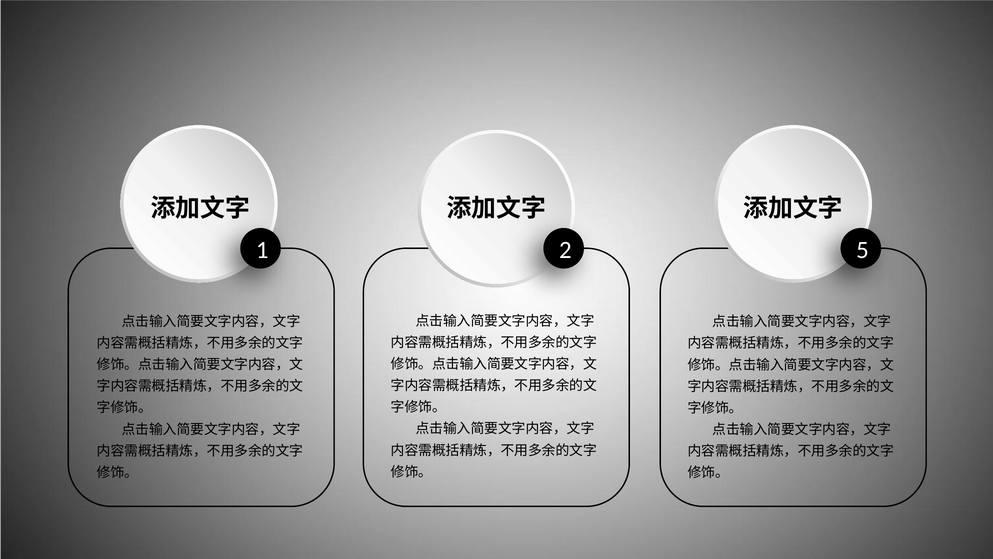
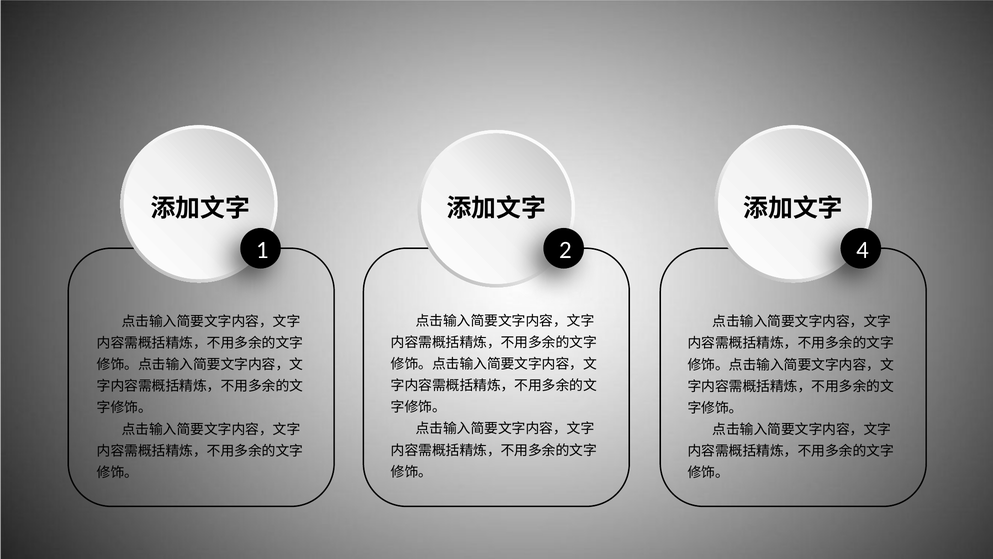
5: 5 -> 4 (862, 250)
